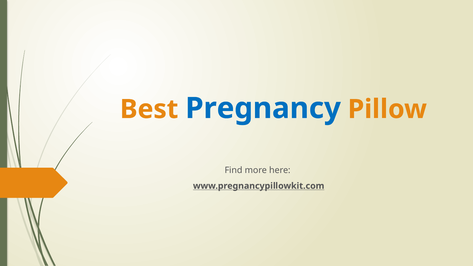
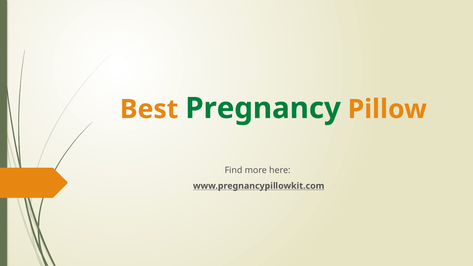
Pregnancy colour: blue -> green (263, 108)
